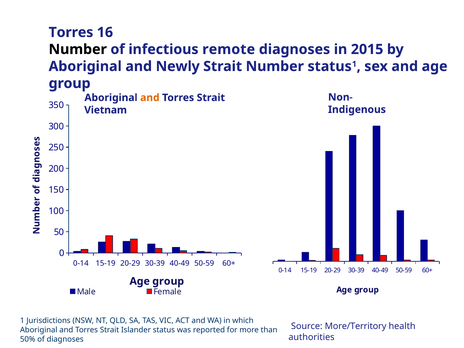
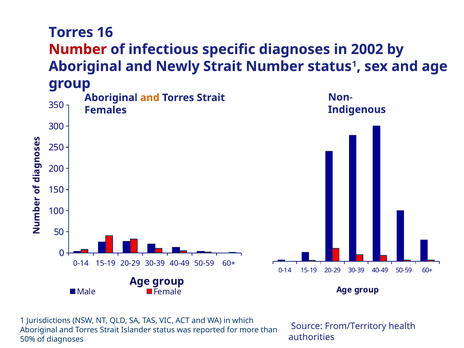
Number colour: black -> red (78, 49)
remote: remote -> specific (229, 49)
2015: 2015 -> 2002 (367, 49)
Vietnam: Vietnam -> Females (106, 110)
More/Territory: More/Territory -> From/Territory (356, 326)
